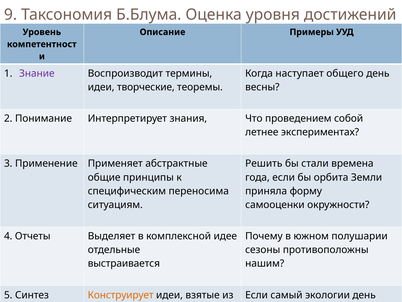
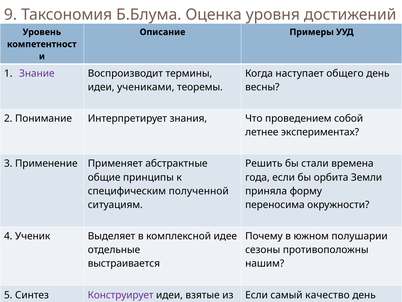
творческие: творческие -> учениками (146, 87)
специфическим переносима: переносима -> полученной (199, 191)
самооценки: самооценки -> переносима (275, 204)
Отчеты: Отчеты -> Ученик (33, 236)
Конструирует colour: orange -> purple (121, 295)
экологии: экологии -> качество (327, 295)
